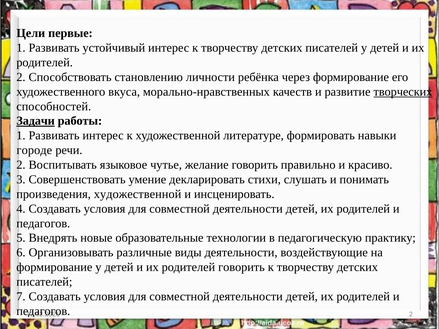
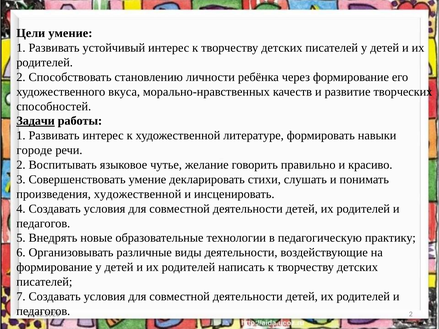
Цели первые: первые -> умение (70, 33)
творческих underline: present -> none (403, 92)
родителей говорить: говорить -> написать (242, 267)
